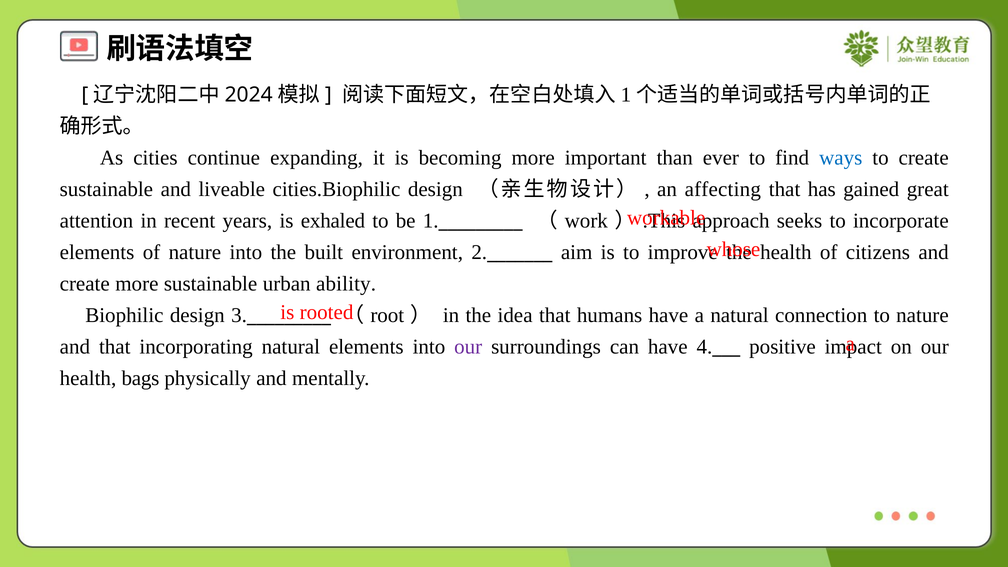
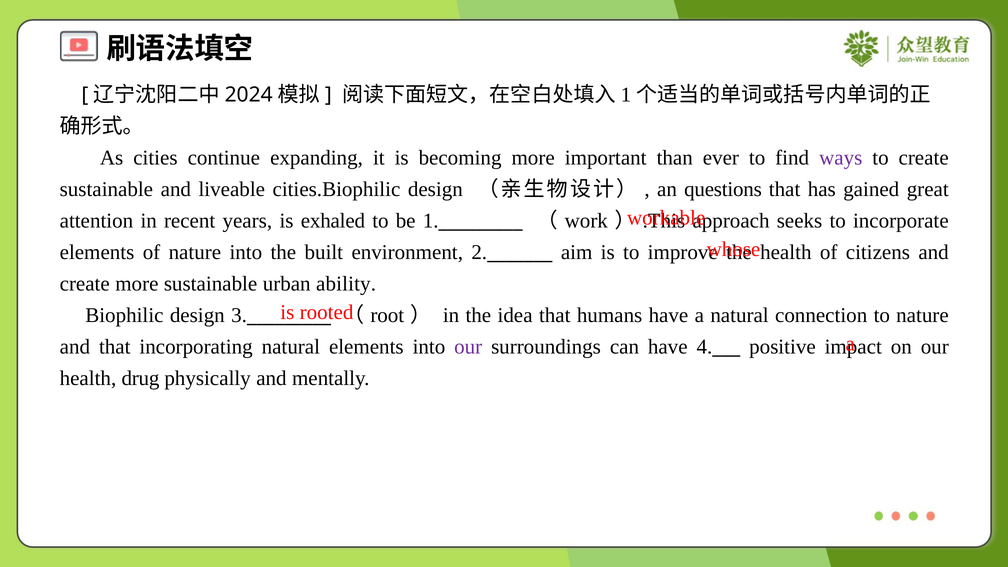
ways colour: blue -> purple (841, 158)
affecting: affecting -> questions (723, 189)
bags: bags -> drug (140, 378)
